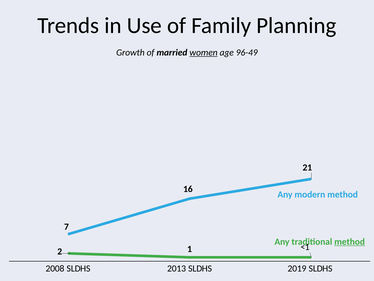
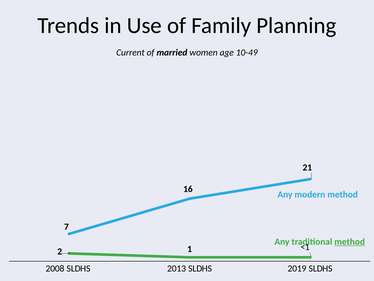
Growth: Growth -> Current (130, 52)
women underline: present -> none (204, 52)
96-49: 96-49 -> 10-49 (247, 52)
